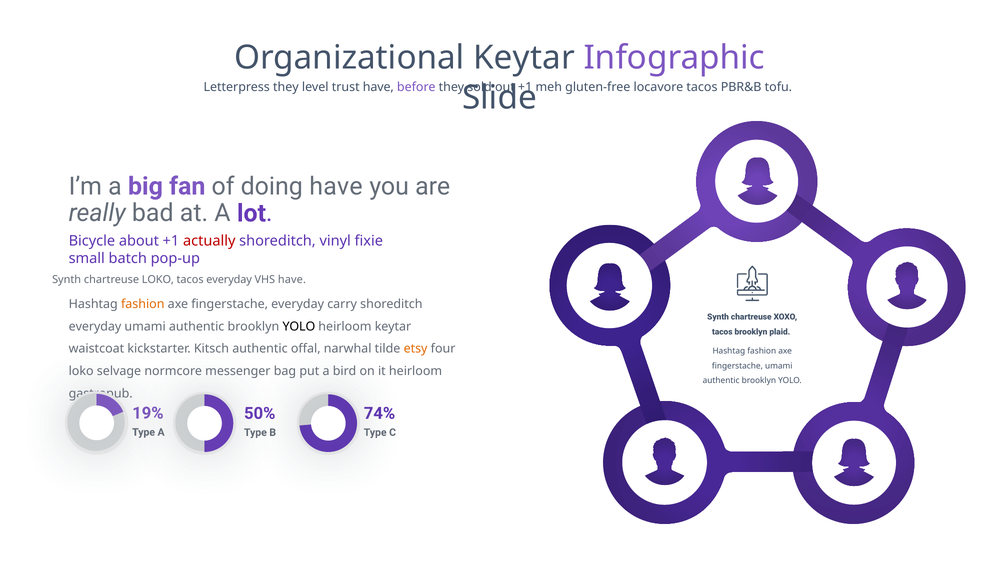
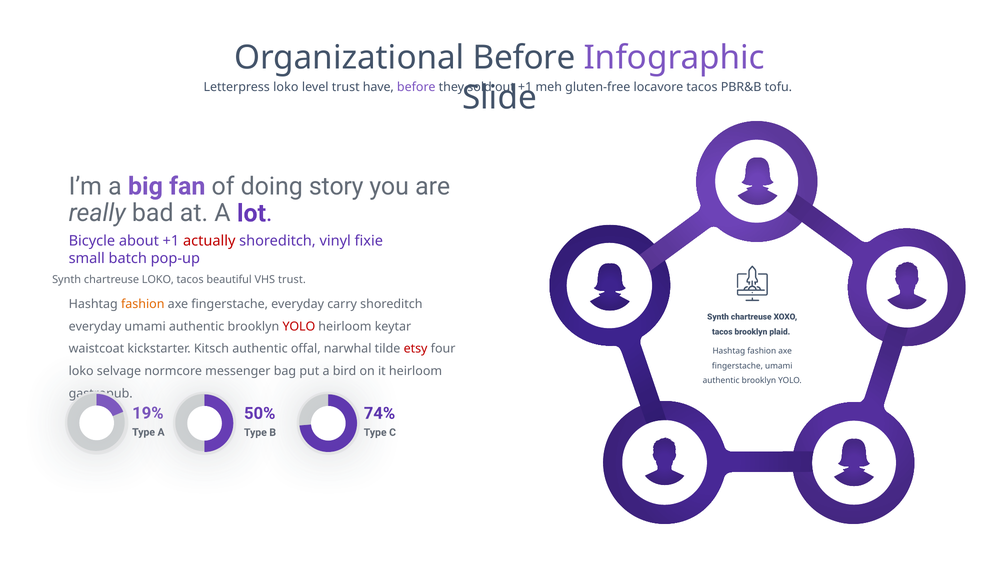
Organizational Keytar: Keytar -> Before (524, 58)
Letterpress they: they -> loko (286, 87)
doing have: have -> story (336, 186)
tacos everyday: everyday -> beautiful (229, 280)
VHS have: have -> trust (292, 280)
YOLO colour: black -> red (299, 326)
etsy colour: orange -> red (416, 349)
